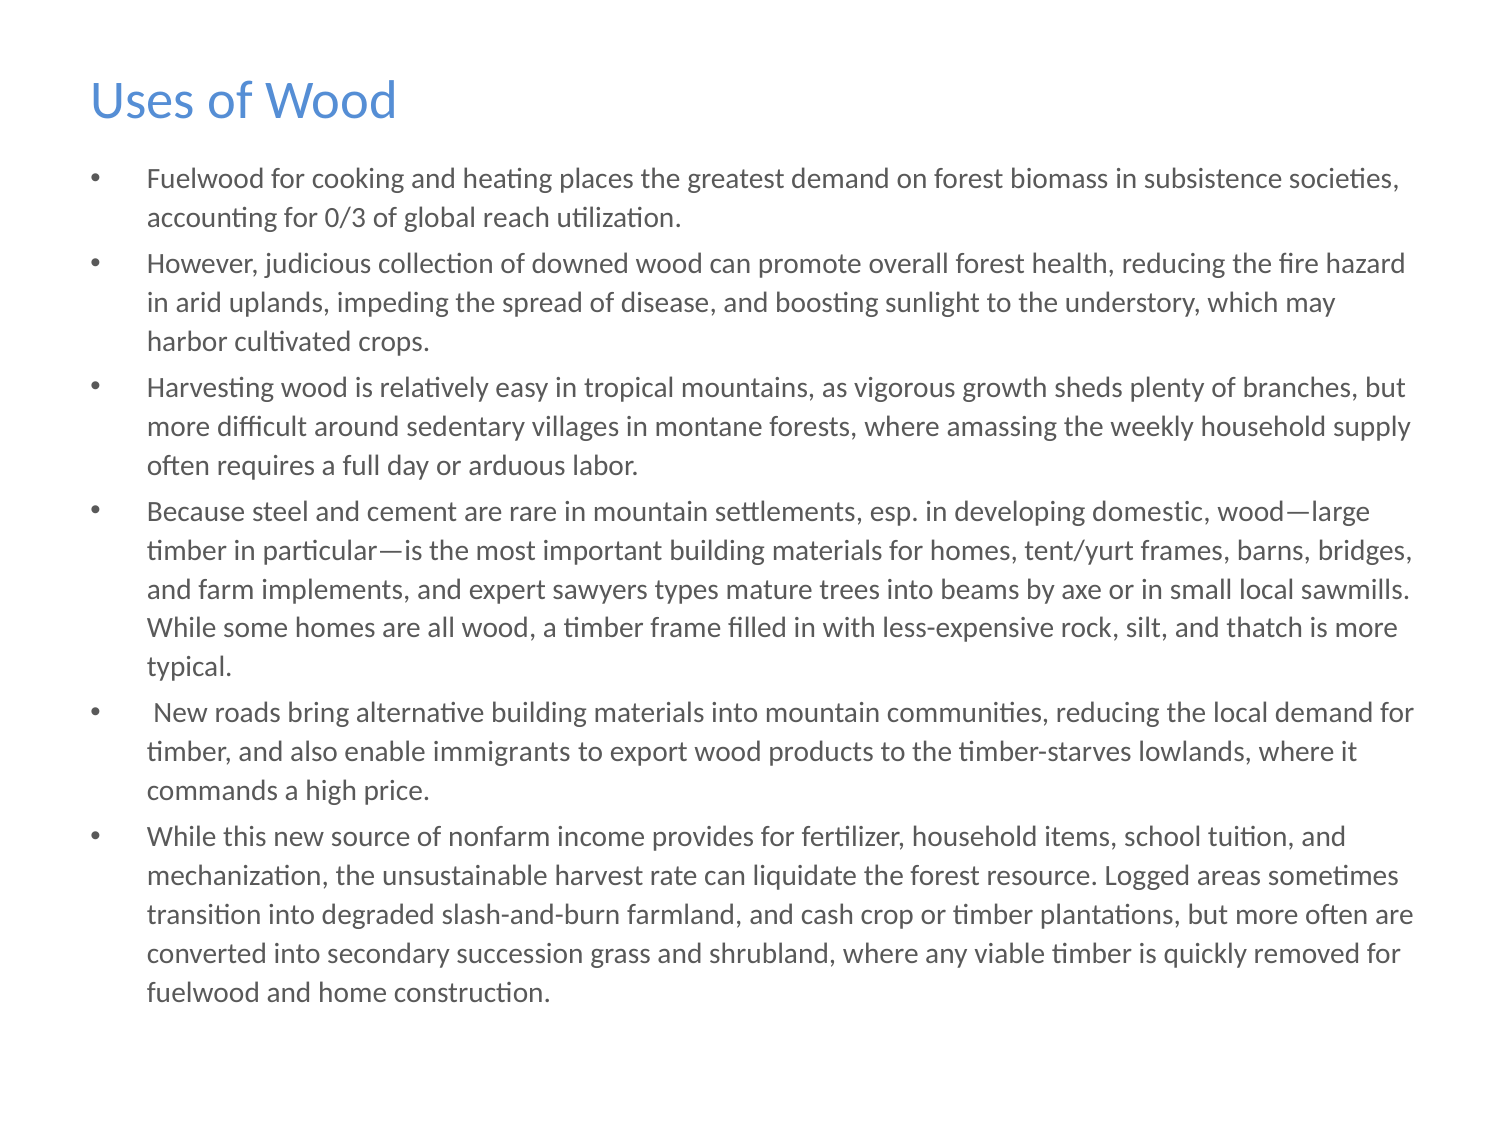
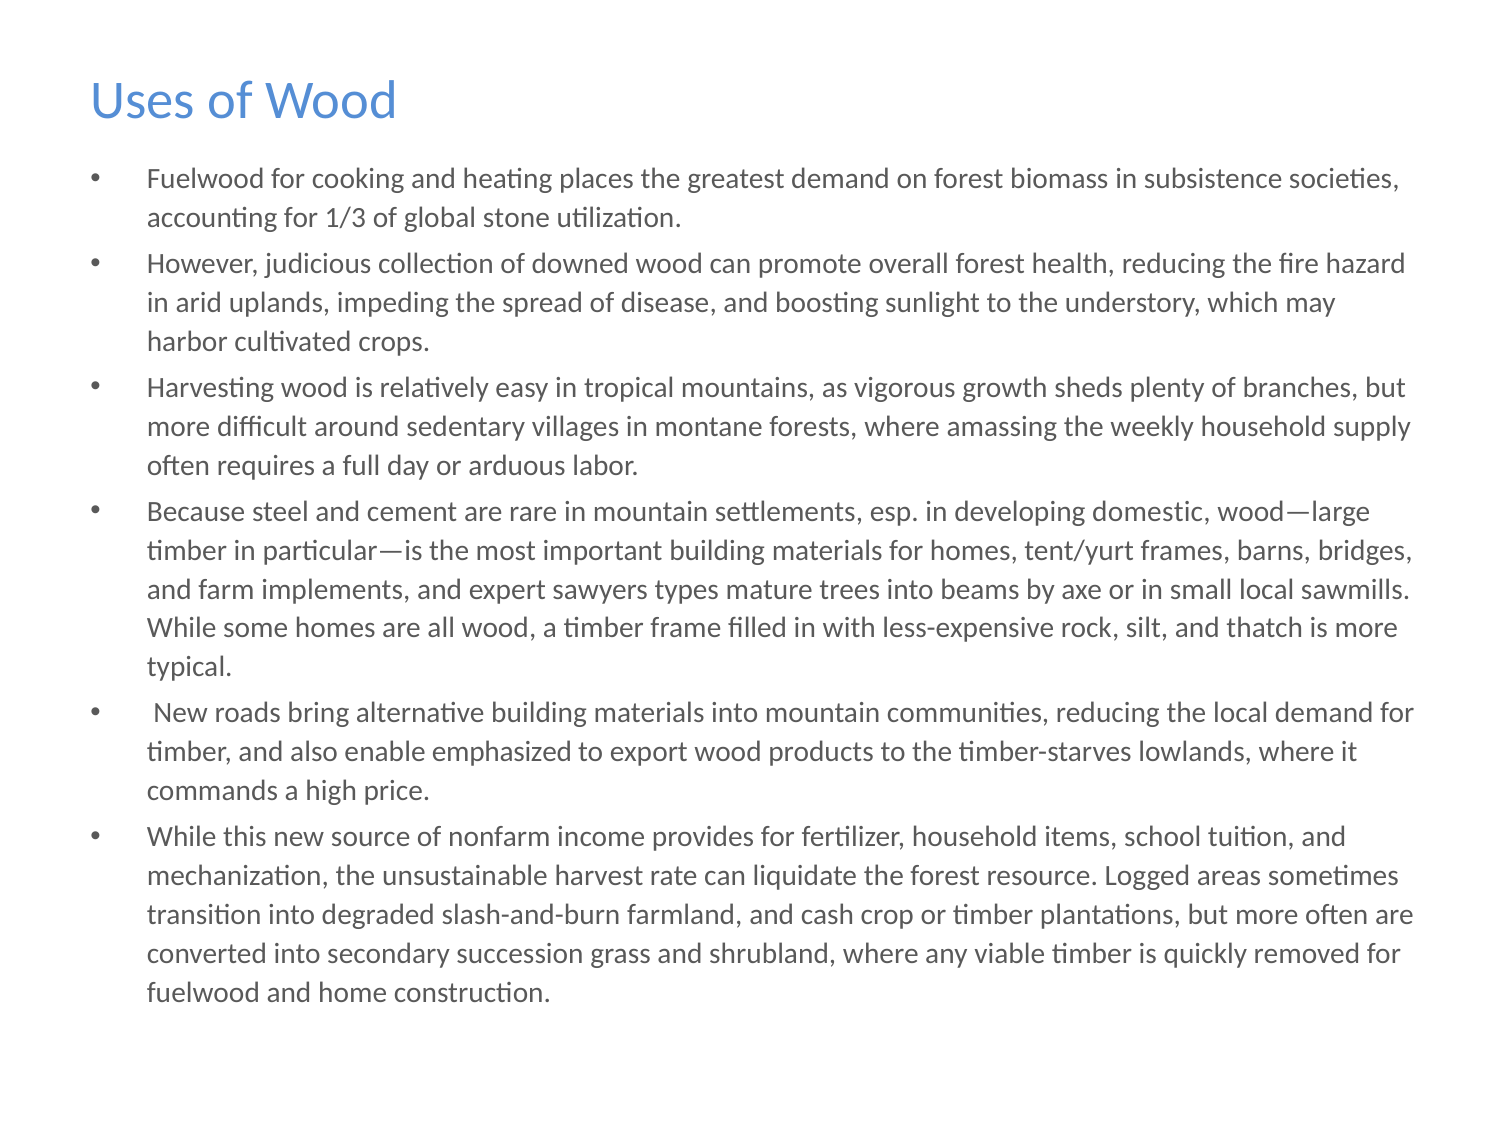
0/3: 0/3 -> 1/3 (345, 218)
reach: reach -> stone (516, 218)
immigrants: immigrants -> emphasized (502, 752)
